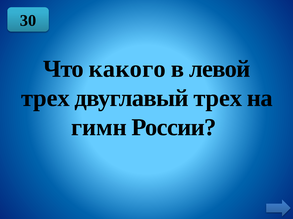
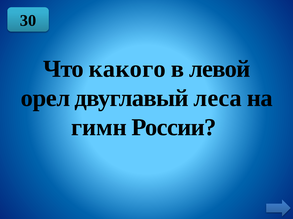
трех: трех -> орел (45, 98)
двуглавый трех: трех -> леса (218, 98)
